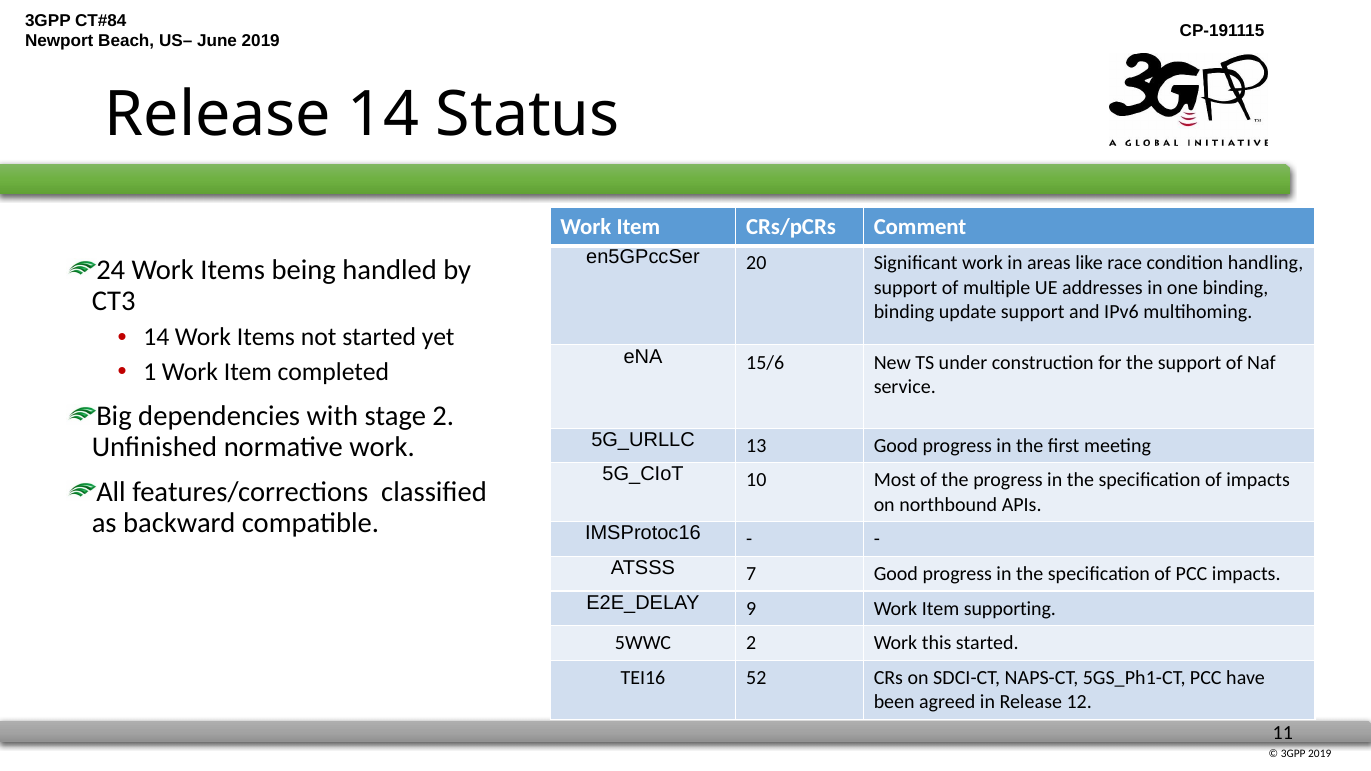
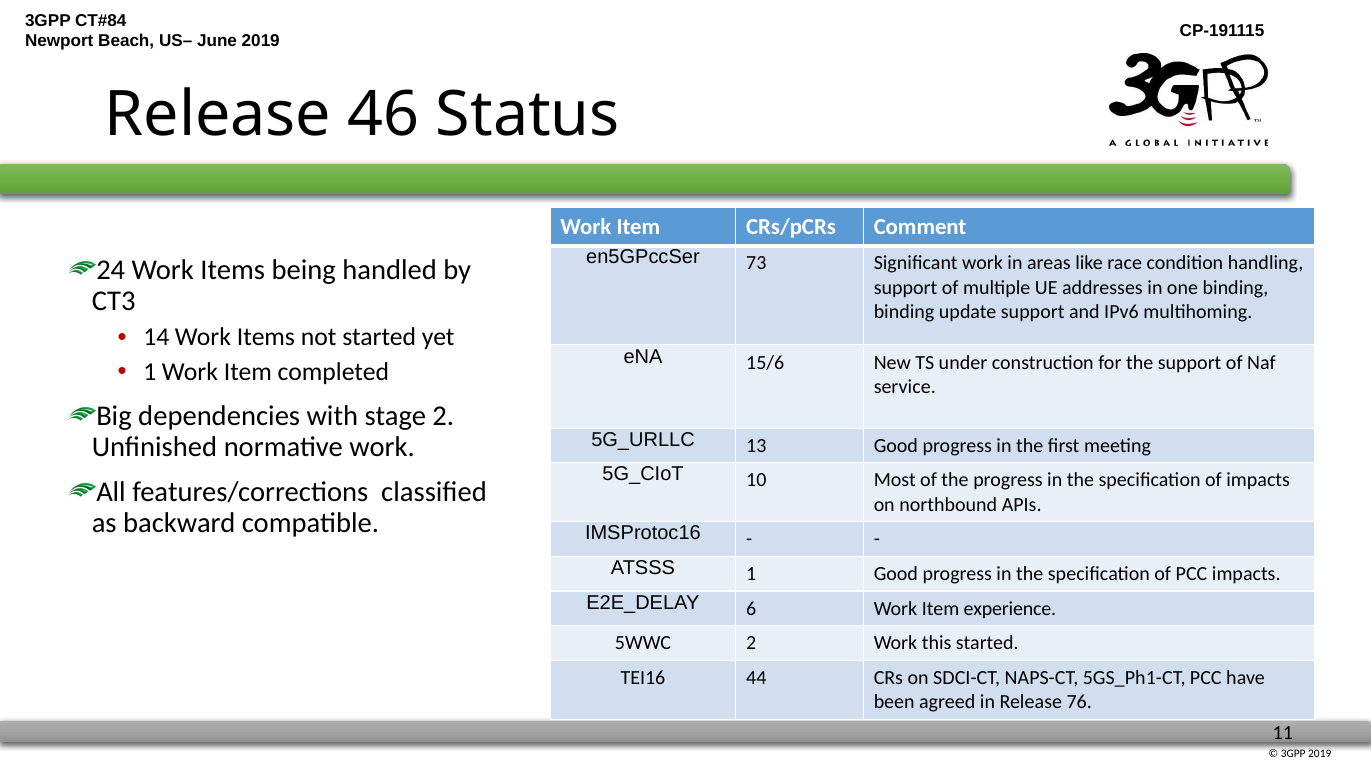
Release 14: 14 -> 46 (384, 115)
20: 20 -> 73 (756, 263)
ATSSS 7: 7 -> 1 (751, 574)
9: 9 -> 6 (751, 609)
supporting: supporting -> experience (1010, 609)
52: 52 -> 44 (756, 678)
12: 12 -> 76 (1079, 702)
